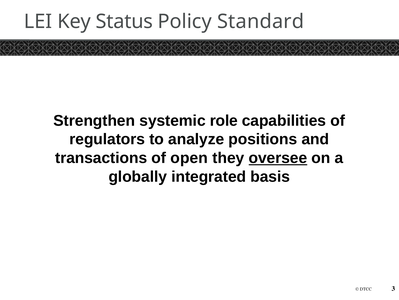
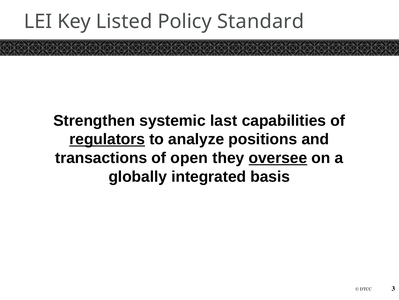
Status: Status -> Listed (124, 22)
role: role -> last (224, 120)
regulators underline: none -> present (107, 139)
